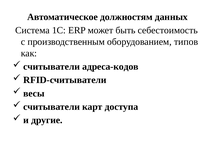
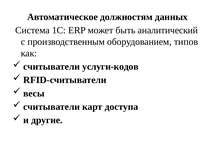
себестоимость: себестоимость -> аналитический (168, 30)
адреса-кодов: адреса-кодов -> услуги-кодов (110, 67)
